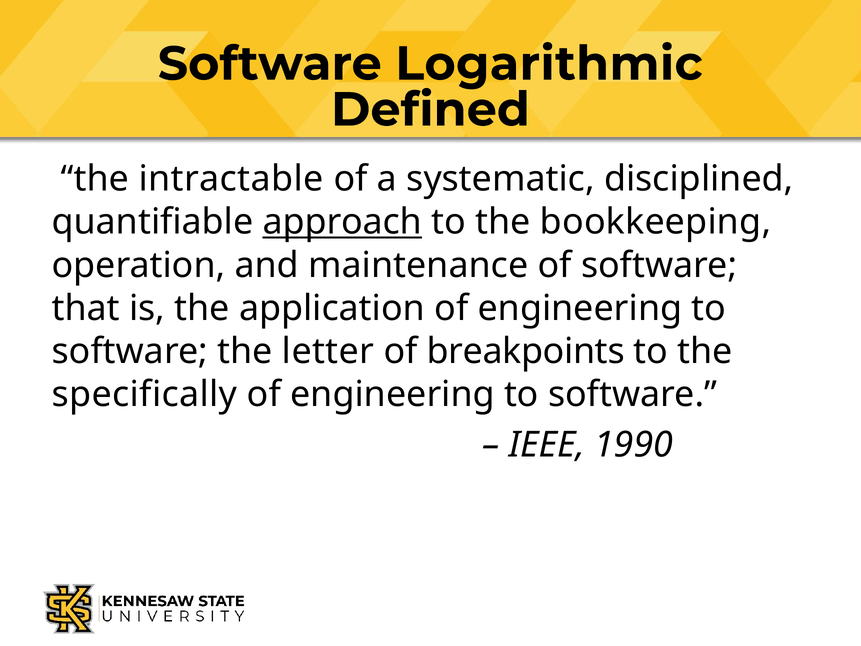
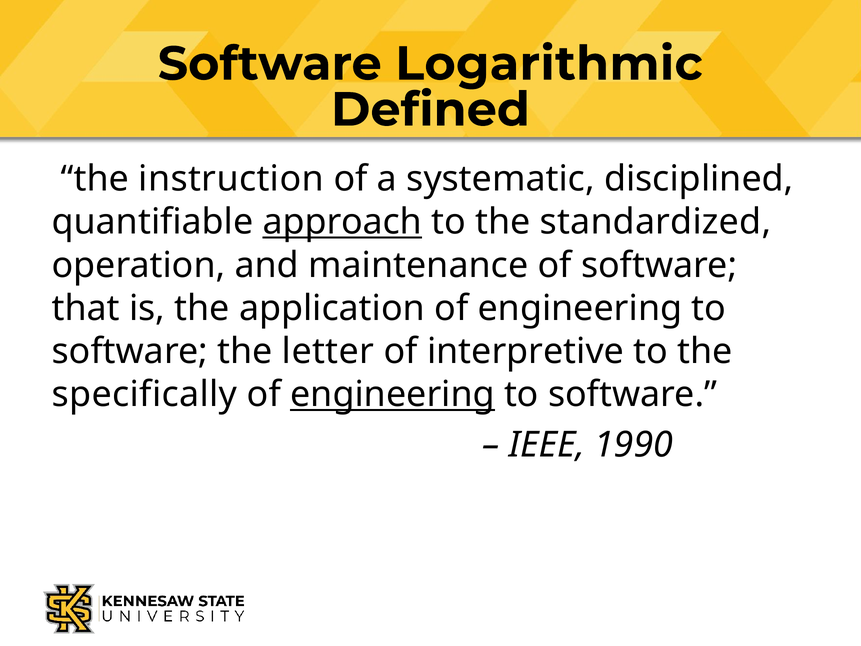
intractable: intractable -> instruction (231, 179)
bookkeeping: bookkeeping -> standardized (656, 222)
breakpoints: breakpoints -> interpretive (526, 351)
engineering underline: none -> present (392, 394)
